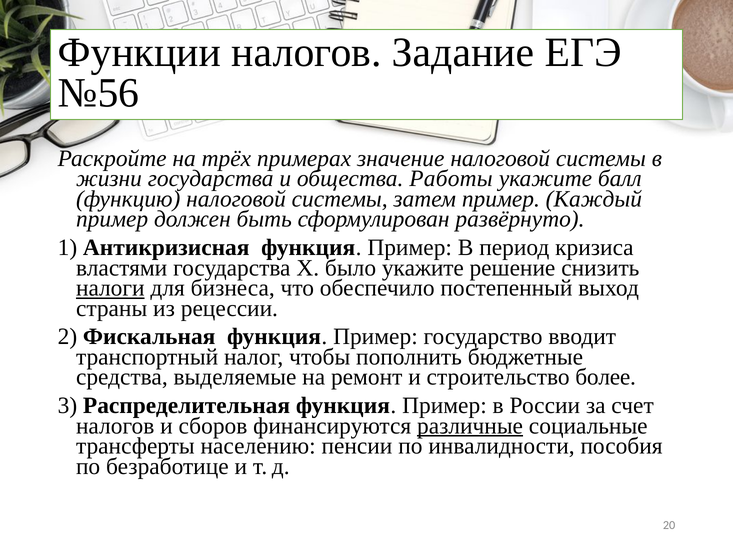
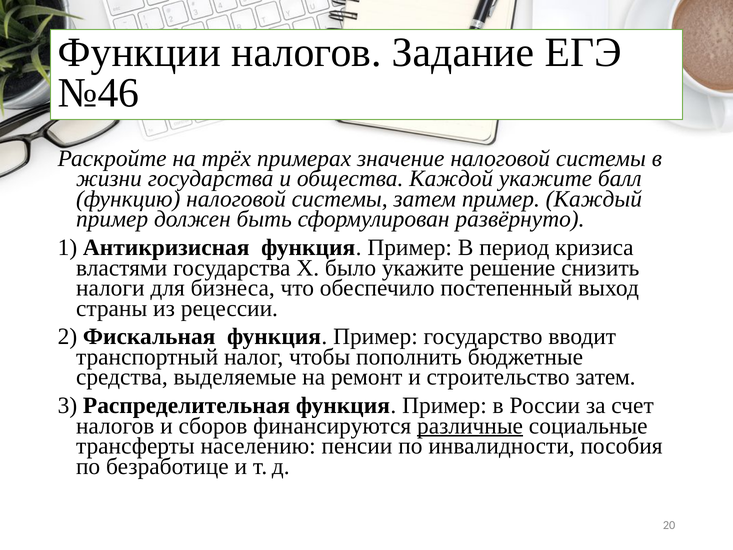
№56: №56 -> №46 (98, 93)
Работы: Работы -> Каждой (451, 179)
налоги underline: present -> none (110, 288)
строительство более: более -> затем (606, 377)
